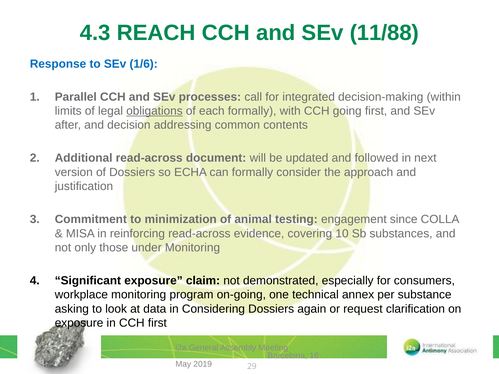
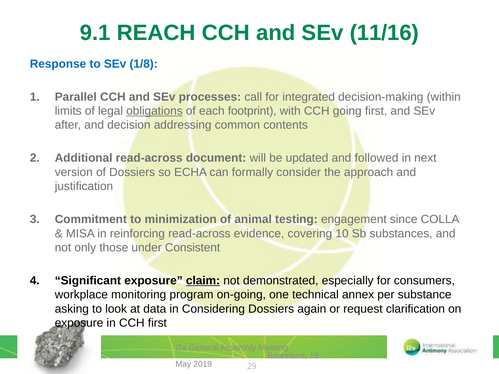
4.3: 4.3 -> 9.1 (95, 33)
11/88: 11/88 -> 11/16 (384, 33)
1/6: 1/6 -> 1/8 (144, 64)
each formally: formally -> footprint (252, 111)
under Monitoring: Monitoring -> Consistent (193, 248)
claim underline: none -> present (203, 281)
